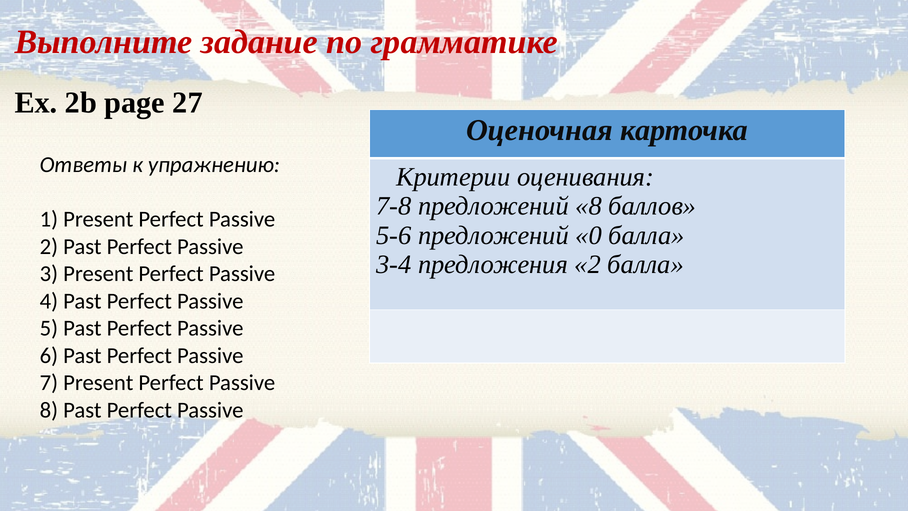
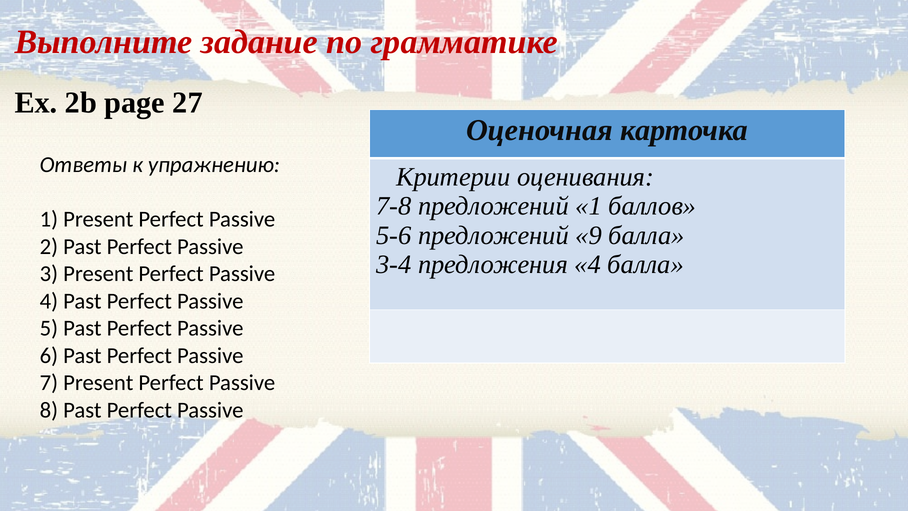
предложений 8: 8 -> 1 (589, 206)
0: 0 -> 9 (589, 235)
предложения 2: 2 -> 4 (588, 265)
